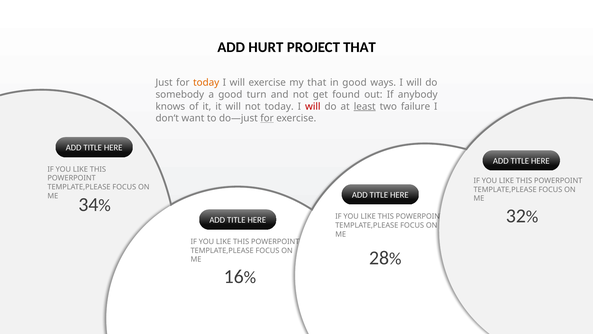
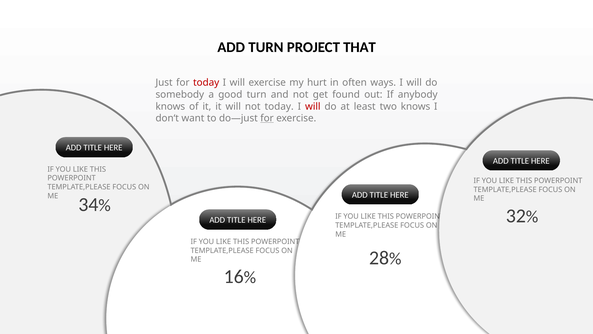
ADD HURT: HURT -> TURN (266, 47)
today colour: orange -> red (206, 83)
my that: that -> hurt (317, 83)
in good: good -> often (355, 83)
least underline: present -> none (365, 106)
two failure: failure -> knows (416, 106)
